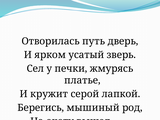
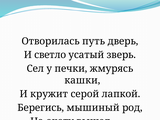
ярком: ярком -> светло (50, 55)
платье: платье -> кашки (82, 80)
